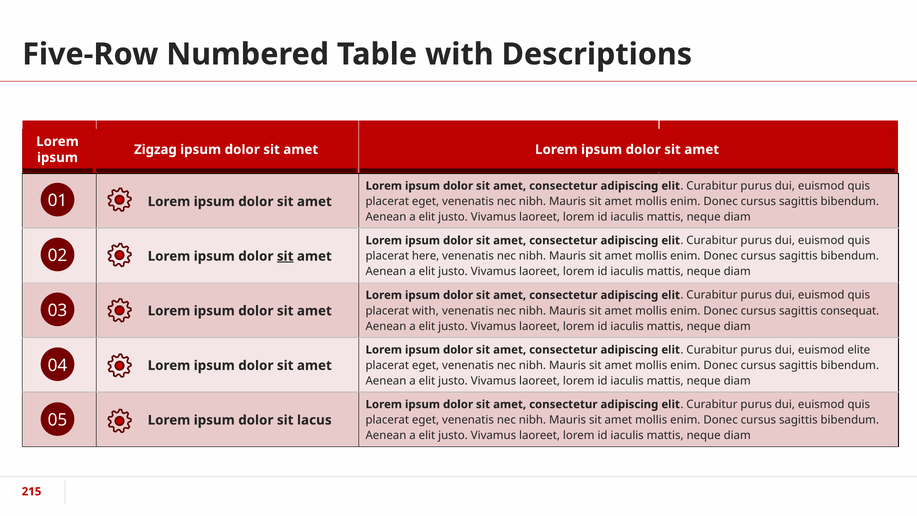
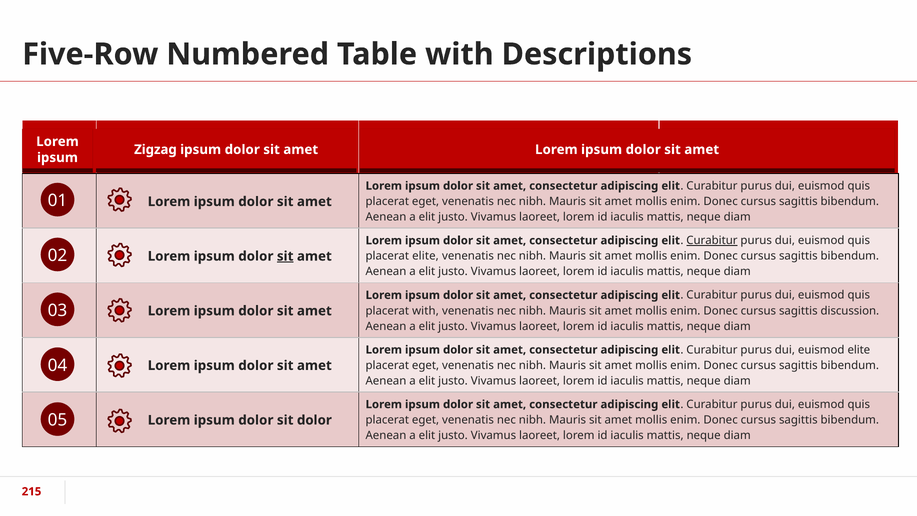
Curabitur underline: none -> present (712, 240)
placerat here: here -> elite (425, 256)
consequat: consequat -> discussion (850, 311)
sit lacus: lacus -> dolor (314, 420)
